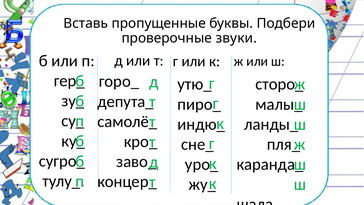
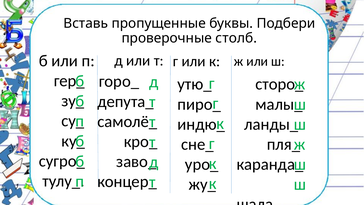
звуки: звуки -> столб (236, 38)
